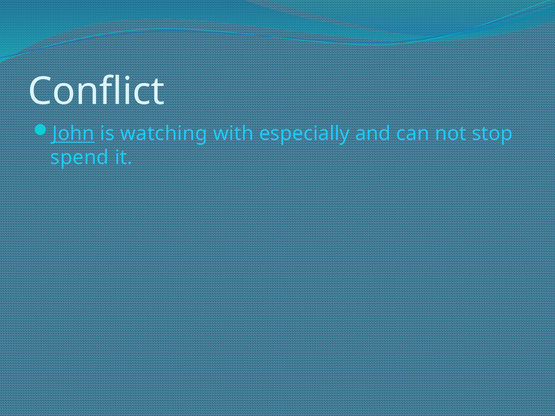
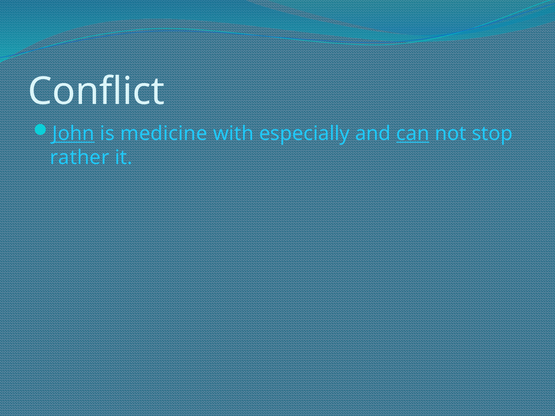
watching: watching -> medicine (164, 134)
can underline: none -> present (413, 134)
spend: spend -> rather (80, 158)
